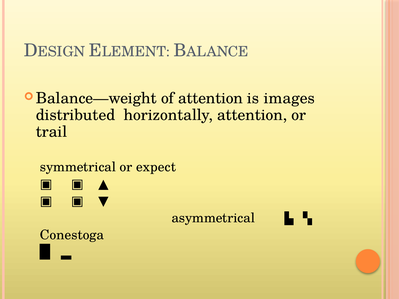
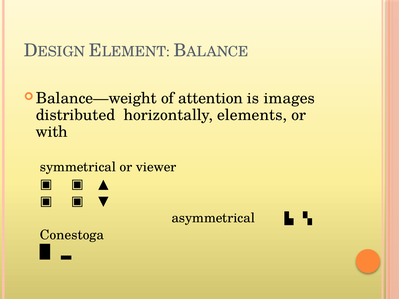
horizontally attention: attention -> elements (252, 115)
trail: trail -> with (52, 132)
expect: expect -> viewer (156, 167)
